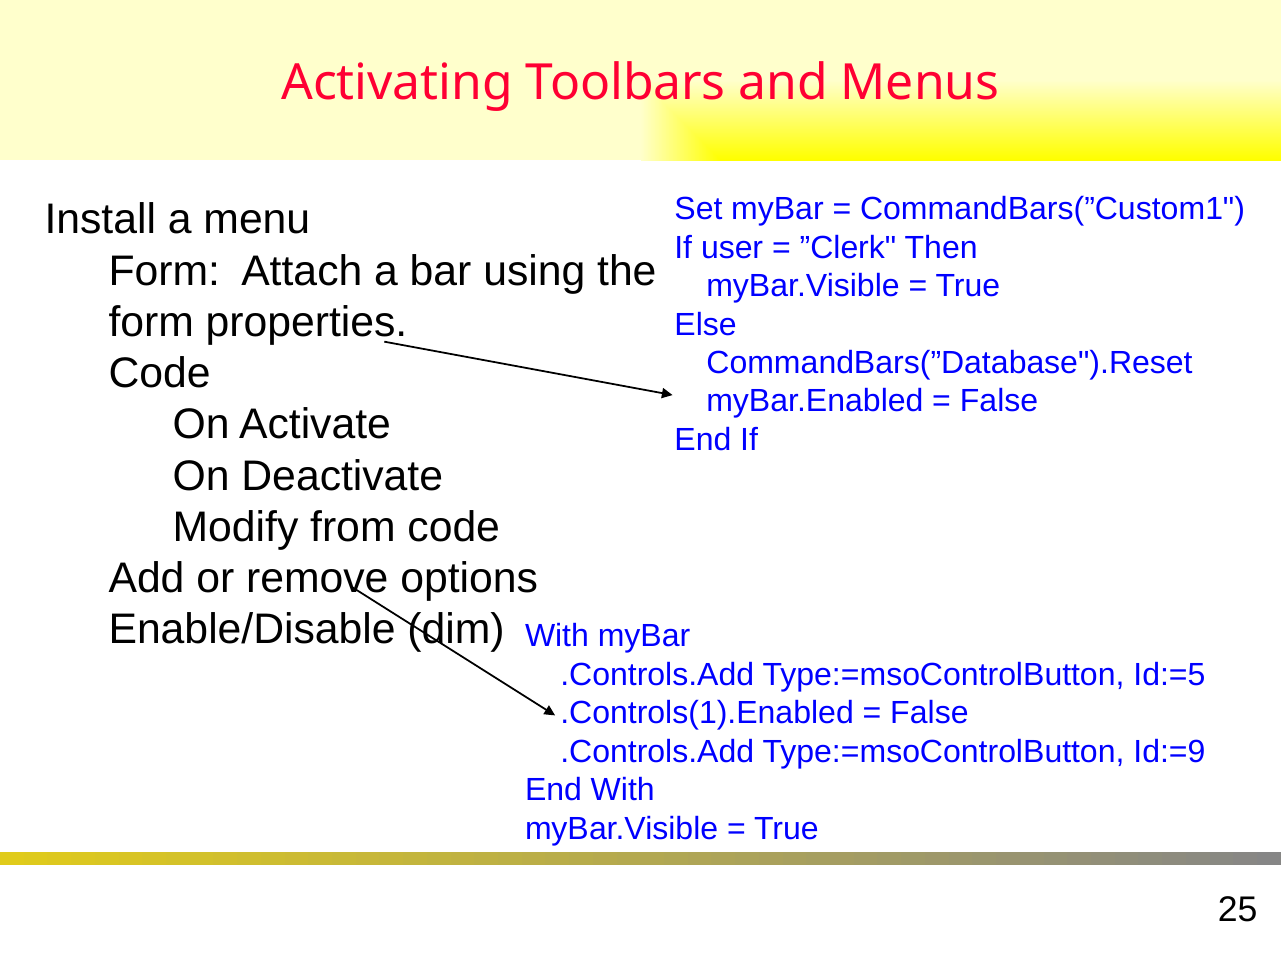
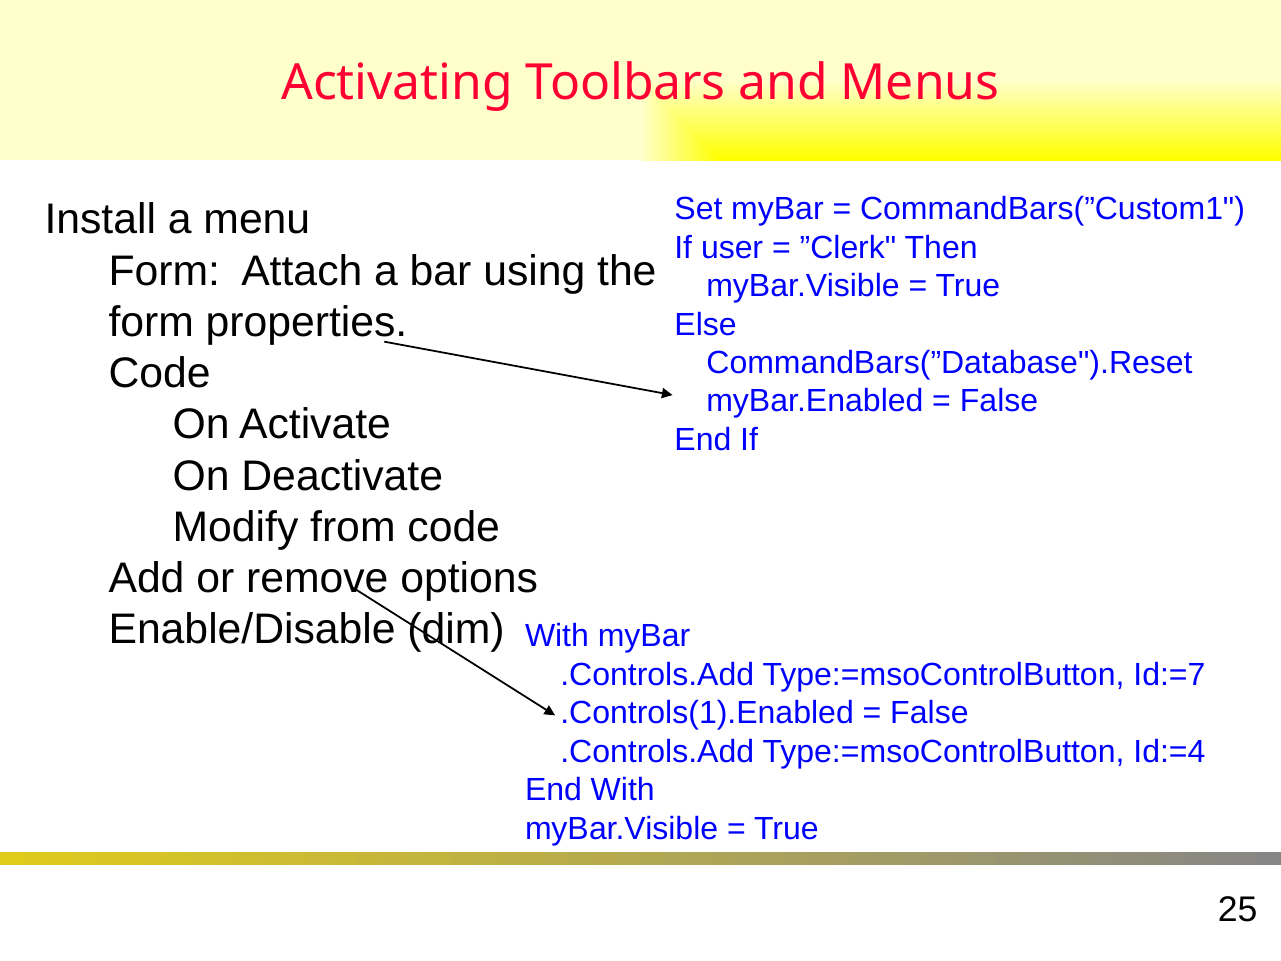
Id:=5: Id:=5 -> Id:=7 (1169, 675)
Id:=9: Id:=9 -> Id:=4 (1169, 751)
